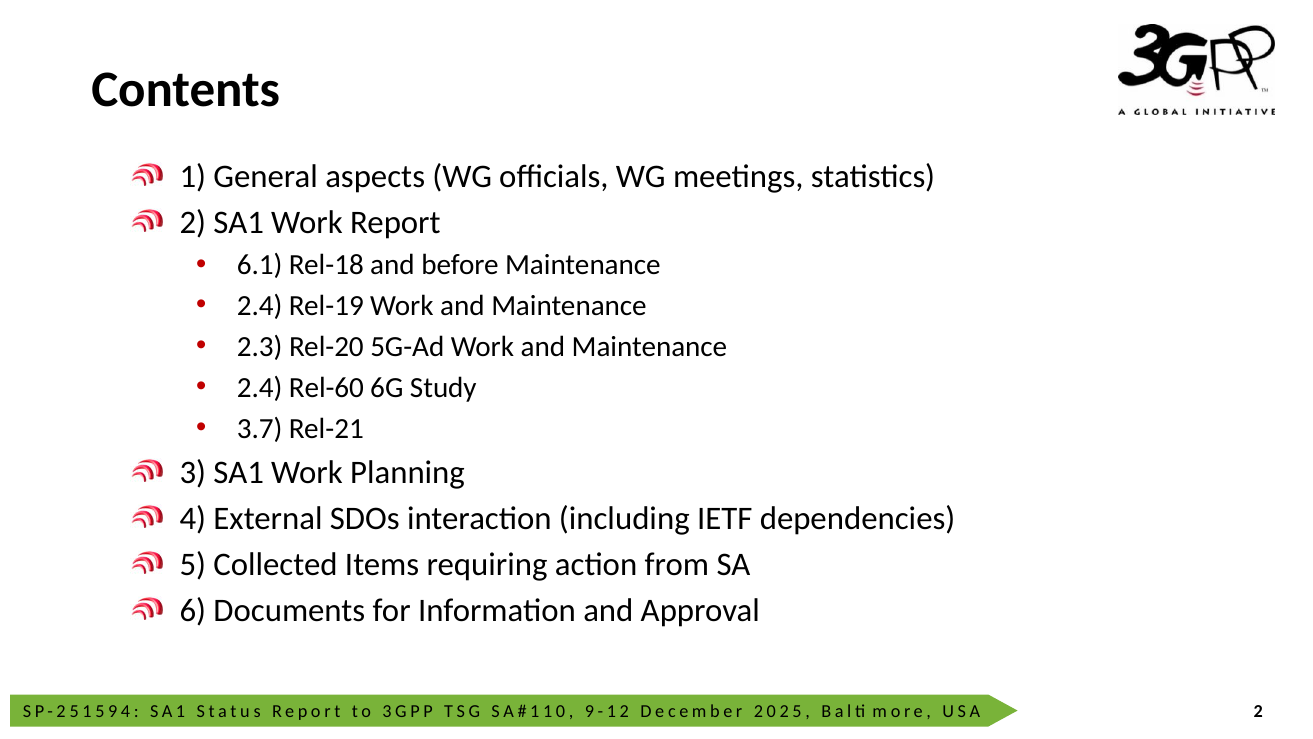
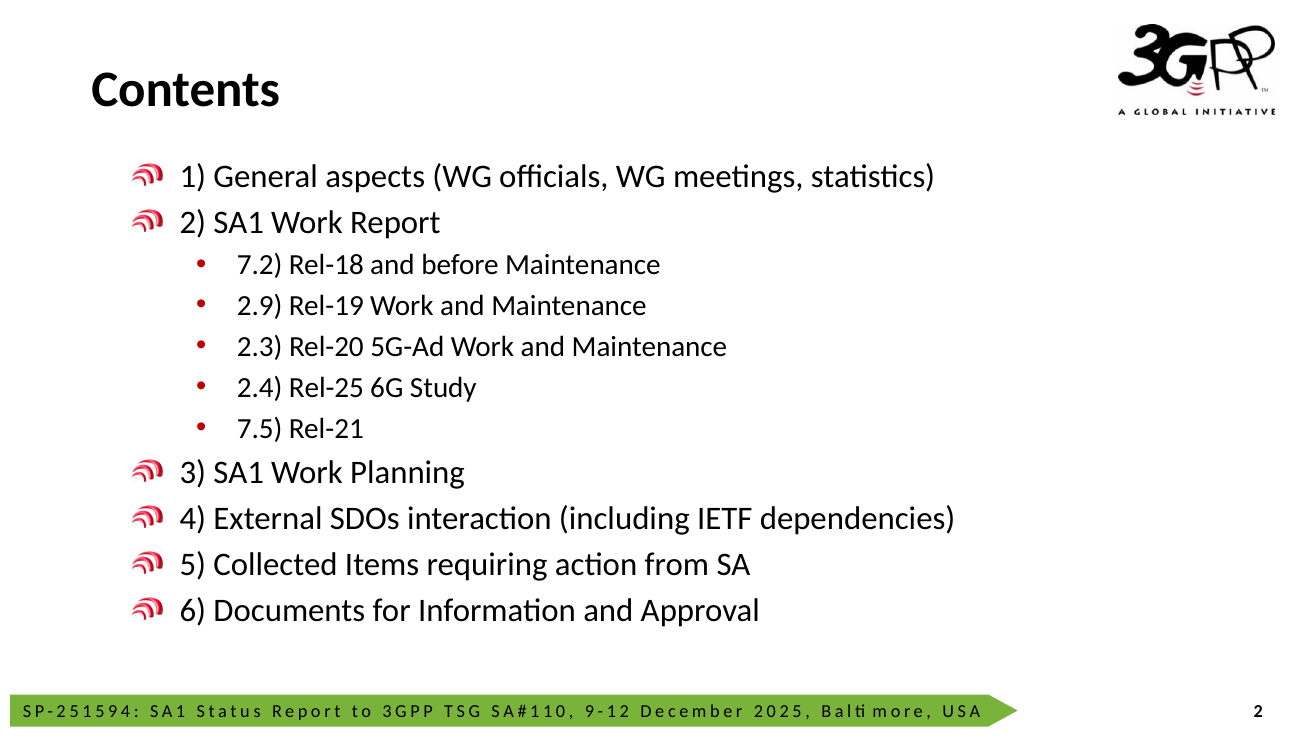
6.1: 6.1 -> 7.2 (260, 265)
2.4: 2.4 -> 2.9 (260, 306)
Rel-60: Rel-60 -> Rel-25 (326, 388)
3.7: 3.7 -> 7.5 (260, 428)
